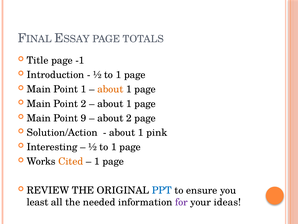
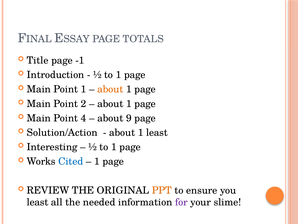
9: 9 -> 4 (84, 118)
about 2: 2 -> 9 (129, 118)
1 pink: pink -> least (157, 132)
Cited colour: orange -> blue (71, 161)
PPT colour: blue -> orange (162, 190)
ideas: ideas -> slime (227, 202)
